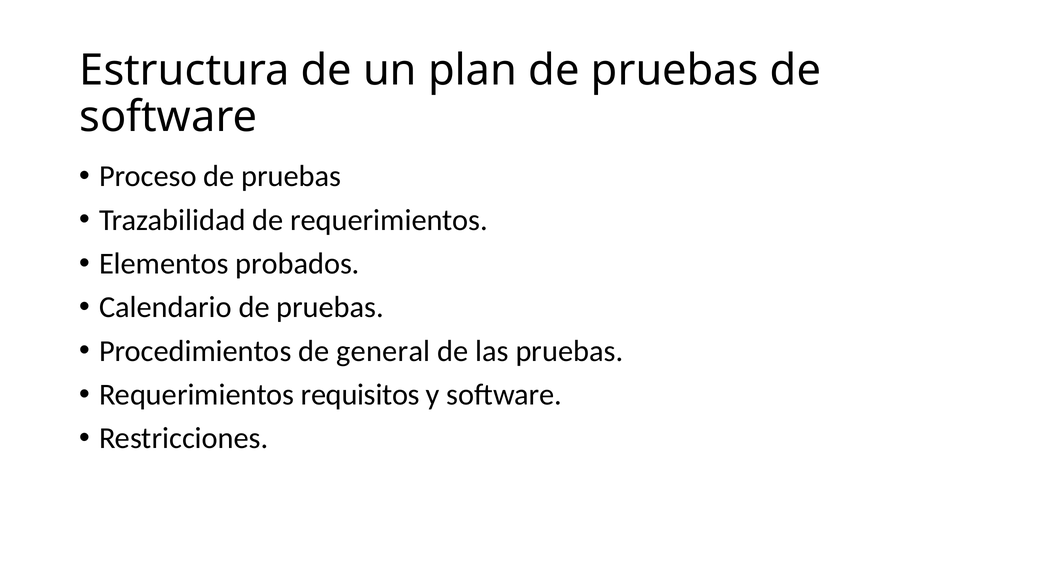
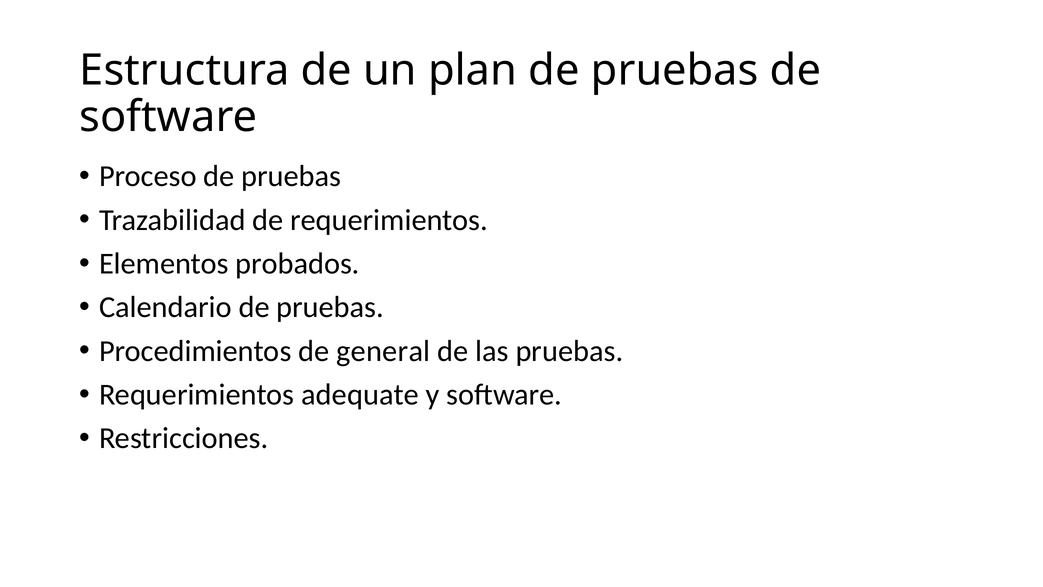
requisitos: requisitos -> adequate (360, 395)
